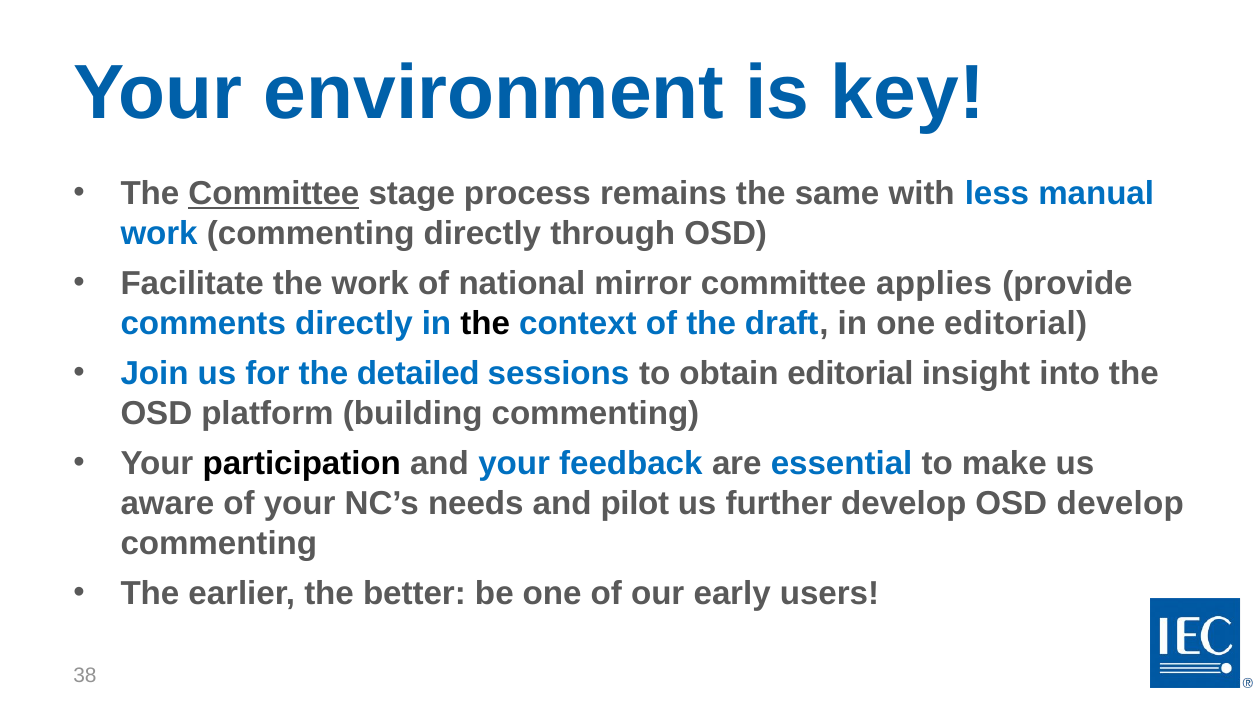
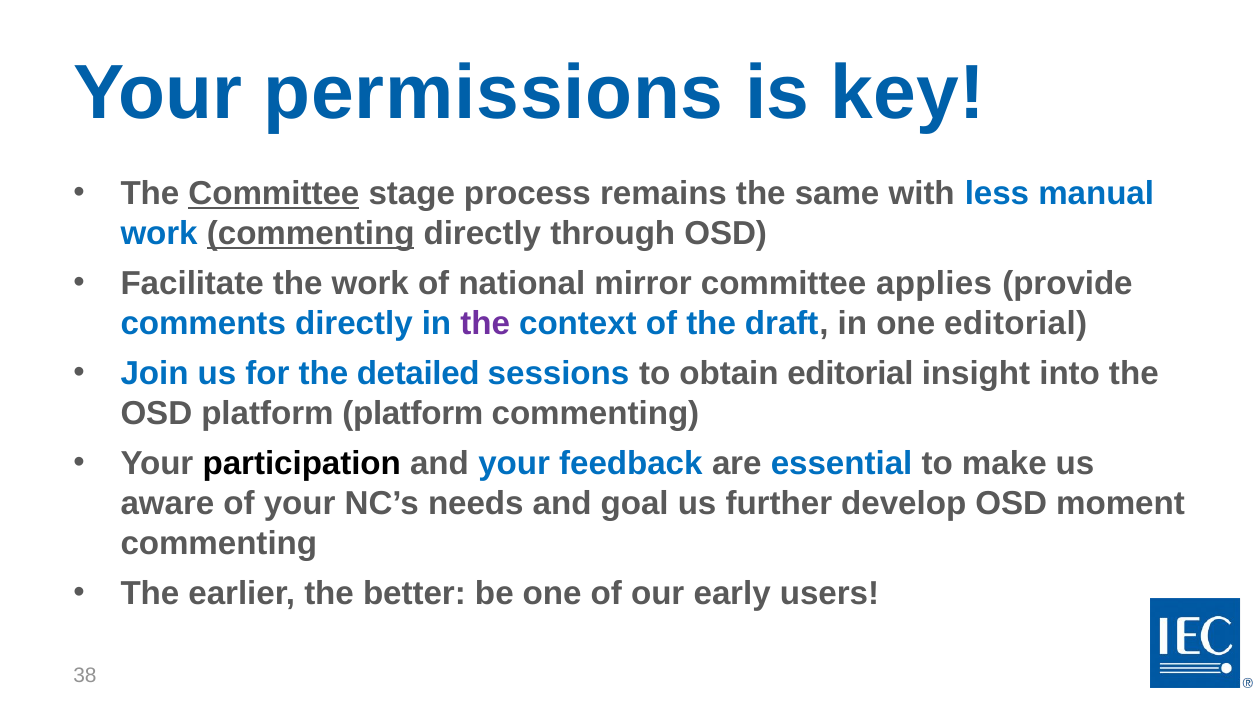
environment: environment -> permissions (494, 93)
commenting underline: none -> present (311, 233)
the colour: black -> purple (485, 324)
platform building: building -> platform (413, 414)
pilot: pilot -> goal (635, 504)
OSD develop: develop -> moment (1120, 504)
